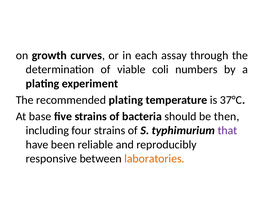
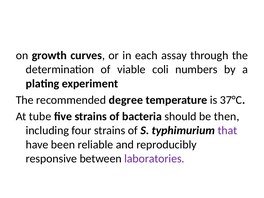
recommended plating: plating -> degree (126, 100)
base: base -> tube (40, 116)
laboratories colour: orange -> purple (154, 159)
